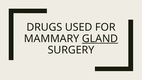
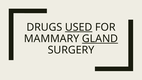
USED underline: none -> present (79, 27)
